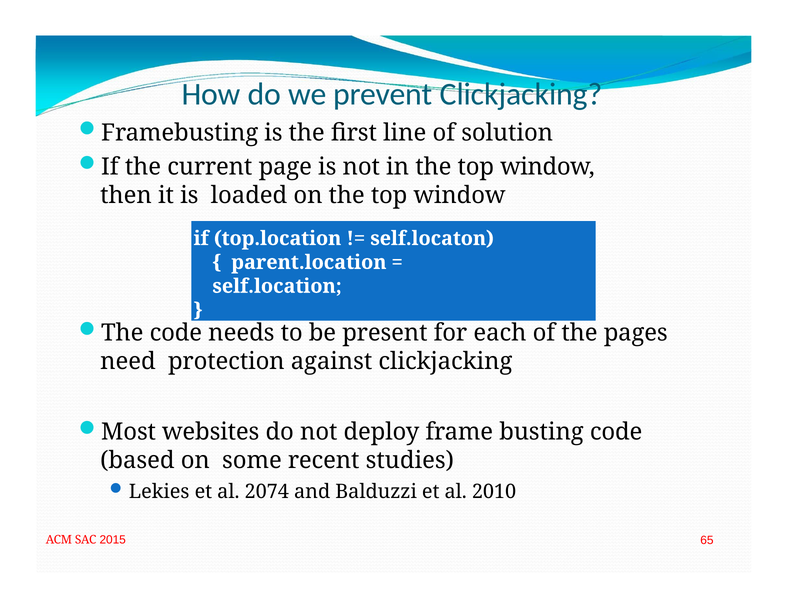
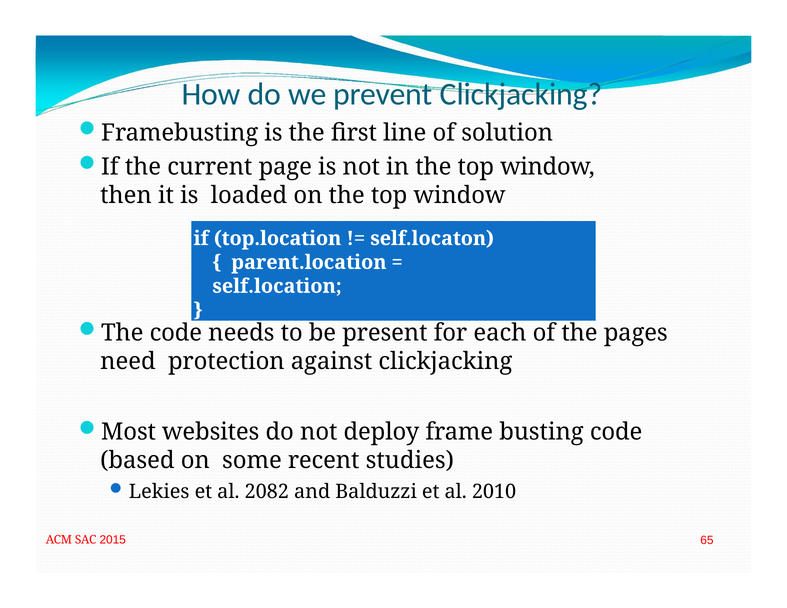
2074: 2074 -> 2082 (267, 492)
